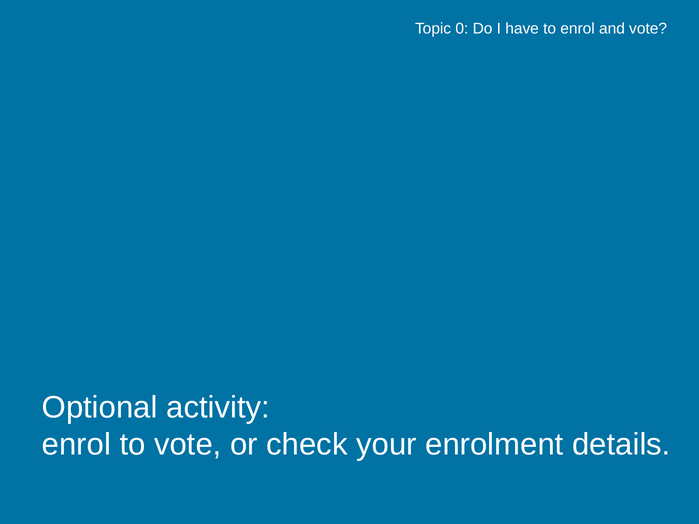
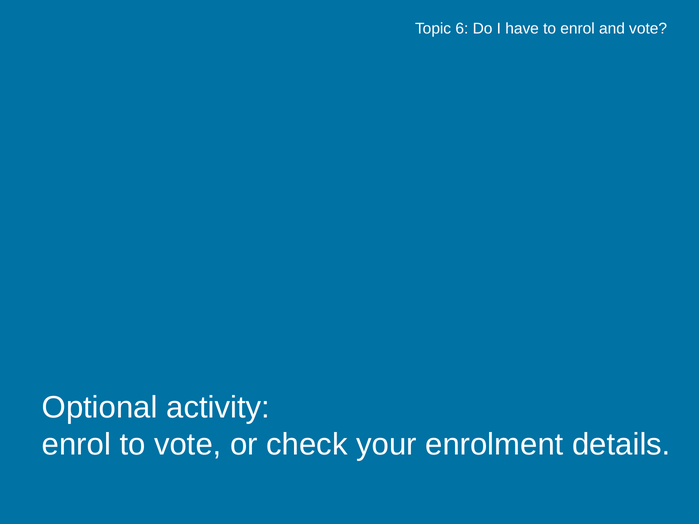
0: 0 -> 6 (462, 29)
